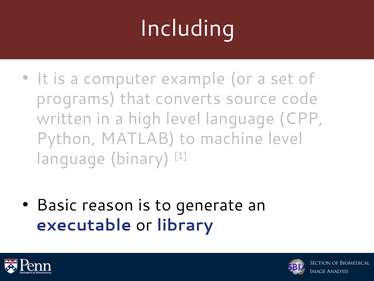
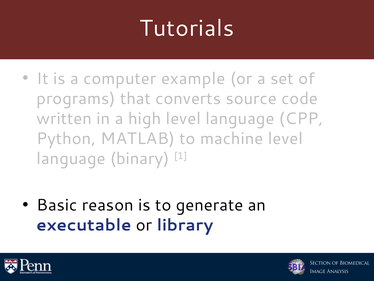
Including: Including -> Tutorials (187, 28)
